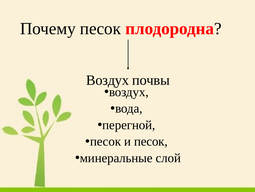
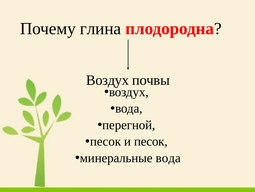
Почему песок: песок -> глина (100, 29)
минеральные слой: слой -> вода (168, 157)
